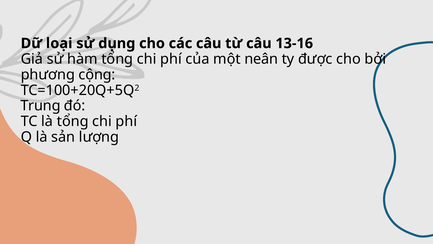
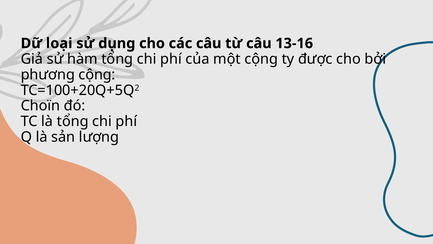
một neân: neân -> cộng (261, 59)
Trung: Trung -> Choïn (40, 106)
